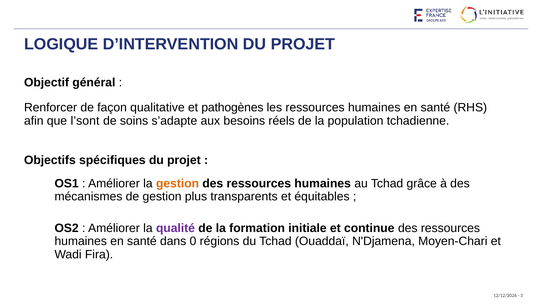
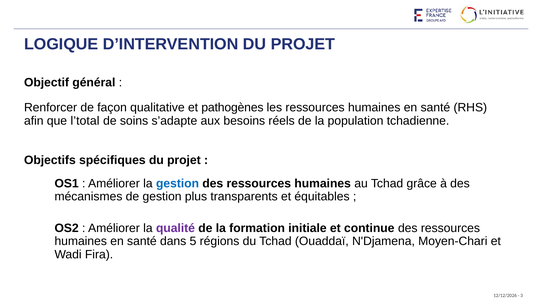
l’sont: l’sont -> l’total (85, 121)
gestion colour: orange -> blue (178, 183)
0: 0 -> 5 (193, 241)
